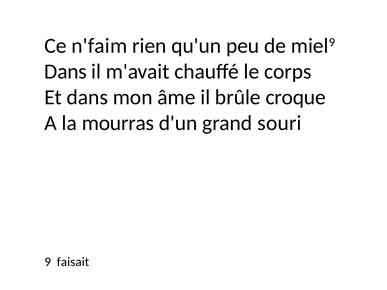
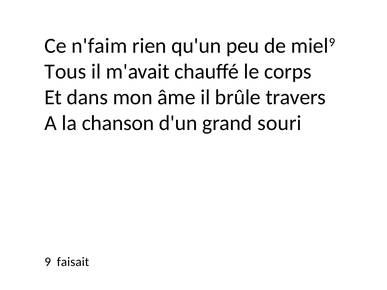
Dans: Dans -> Tous (65, 72)
croque: croque -> travers (296, 97)
mourras: mourras -> chanson (118, 123)
